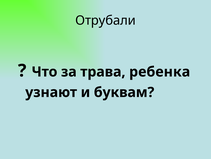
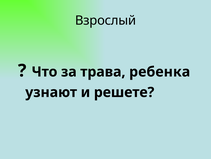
Отрубали: Отрубали -> Взрослый (106, 20)
буквам: буквам -> решете (124, 92)
